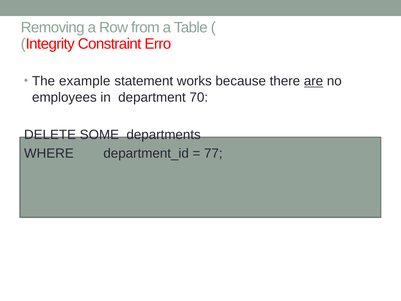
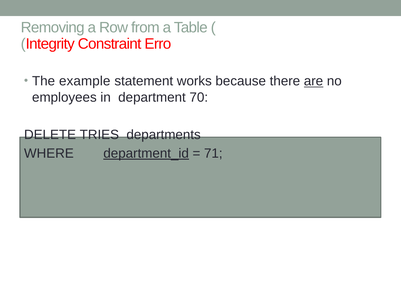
SOME: SOME -> TRIES (99, 135)
department_id underline: none -> present (146, 153)
77: 77 -> 71 (213, 153)
